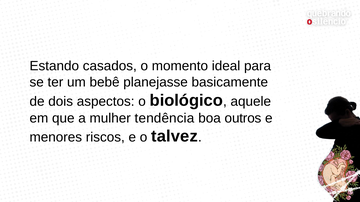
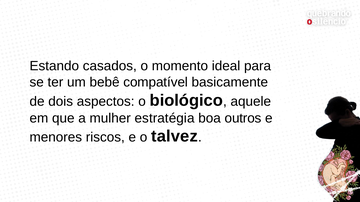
planejasse: planejasse -> compatível (156, 82)
tendência: tendência -> estratégia (165, 118)
